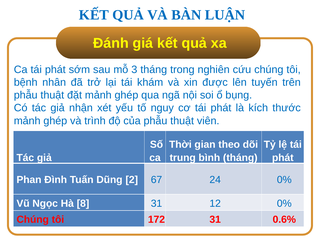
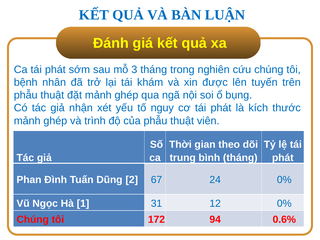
8: 8 -> 1 (83, 203)
172 31: 31 -> 94 (215, 220)
